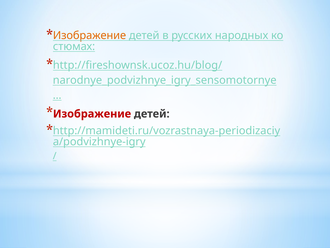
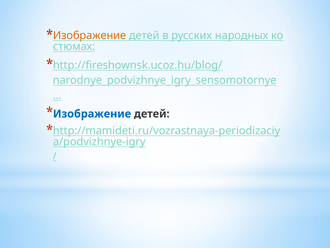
Изображение colour: red -> blue (92, 114)
